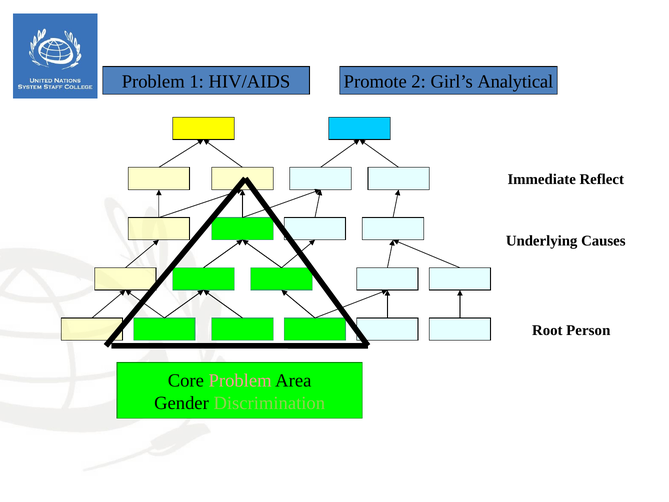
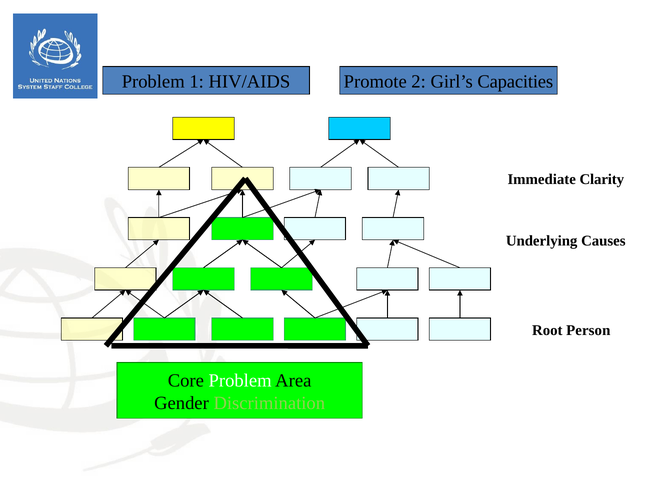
Analytical: Analytical -> Capacities (515, 82)
Reflect: Reflect -> Clarity (602, 179)
Problem colour: pink -> white (240, 380)
